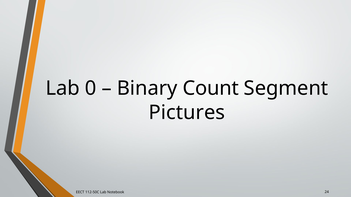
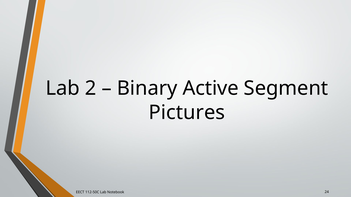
0: 0 -> 2 (91, 89)
Count: Count -> Active (211, 89)
